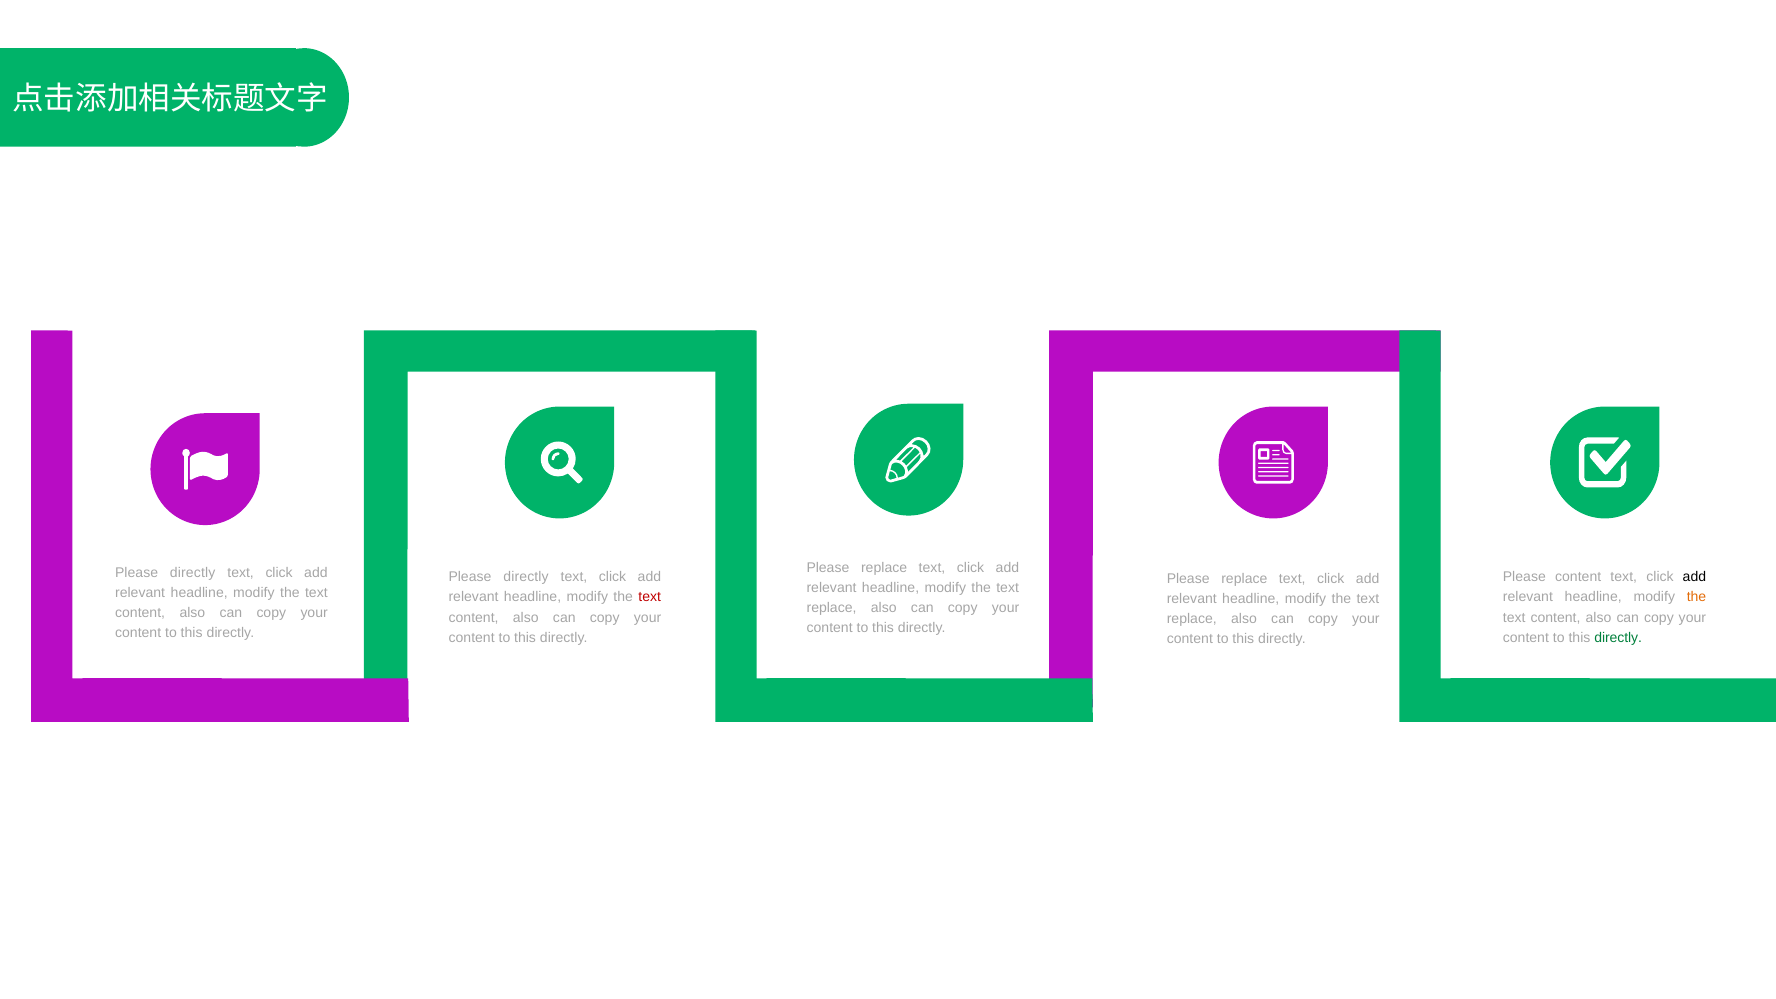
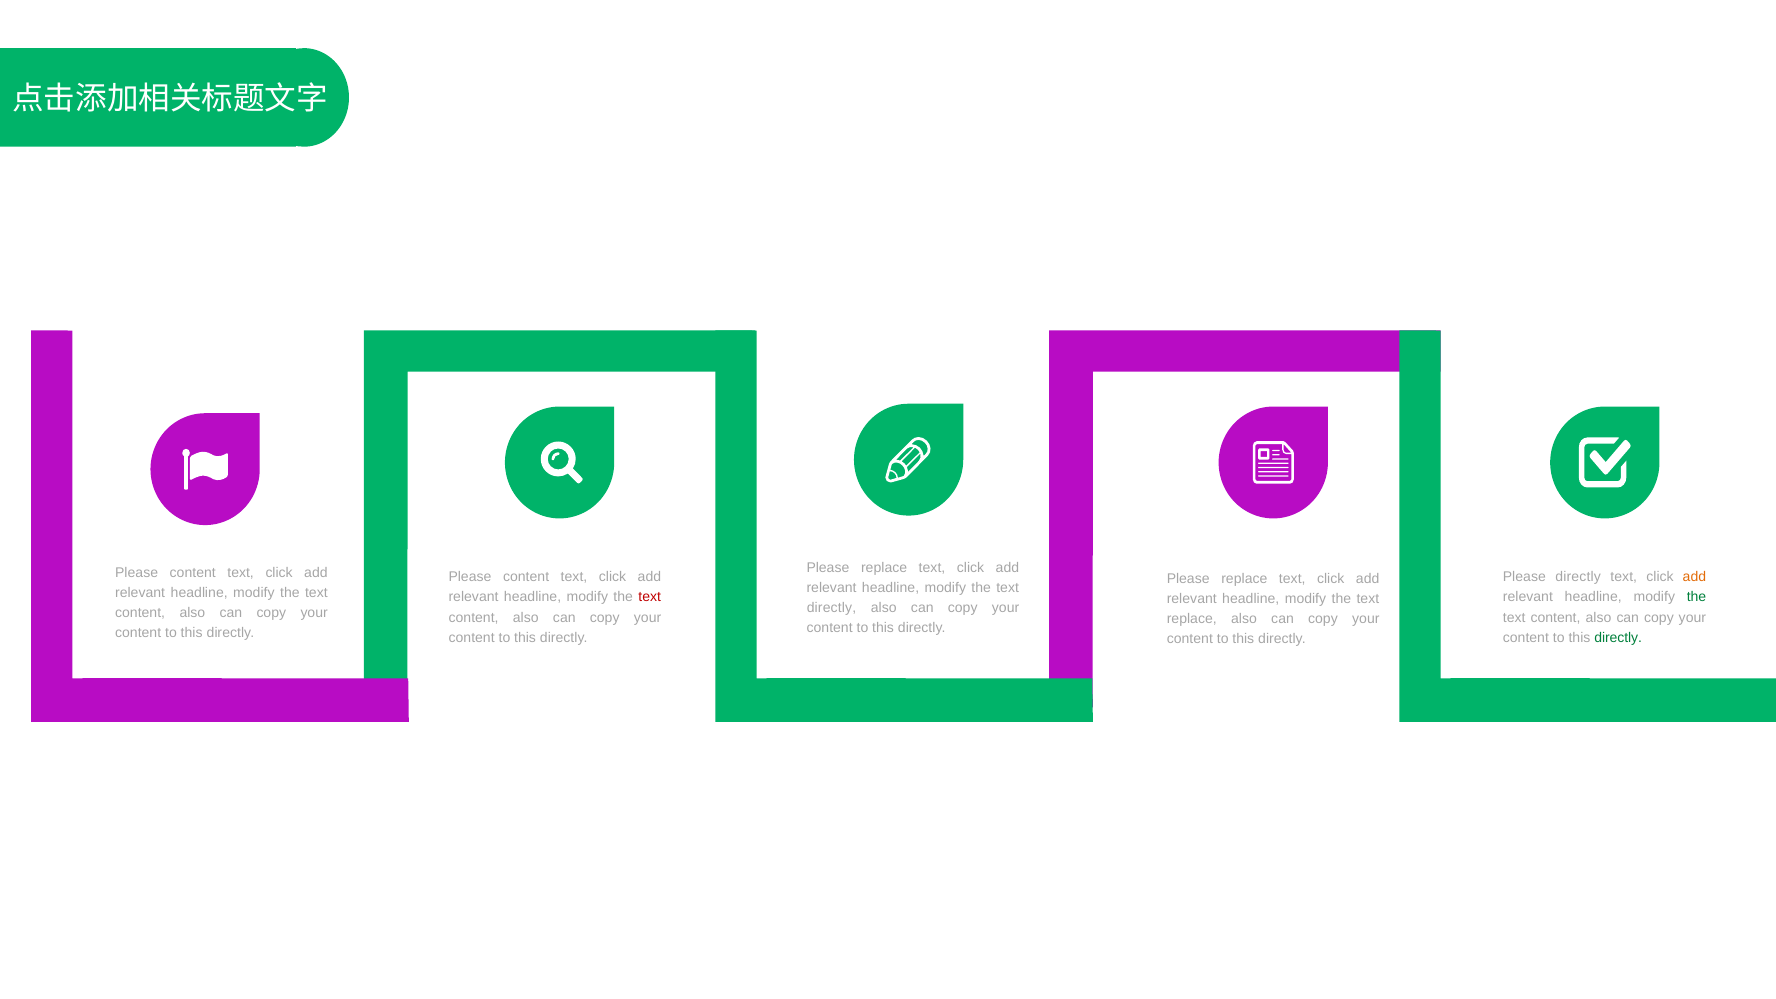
directly: directly -> content (193, 572)
directly: directly -> content (526, 577)
Please content: content -> directly (1578, 577)
add colour: black -> orange (1694, 577)
the colour: orange -> green (1697, 597)
replace: replace -> directly (831, 608)
